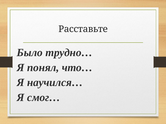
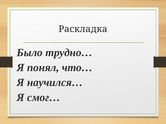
Расставьте: Расставьте -> Раскладка (83, 29)
